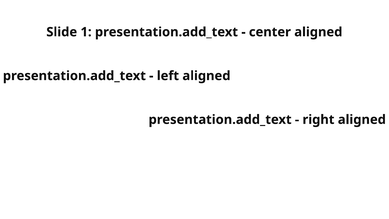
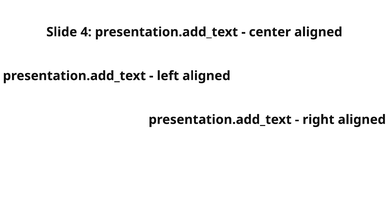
1: 1 -> 4 (86, 32)
